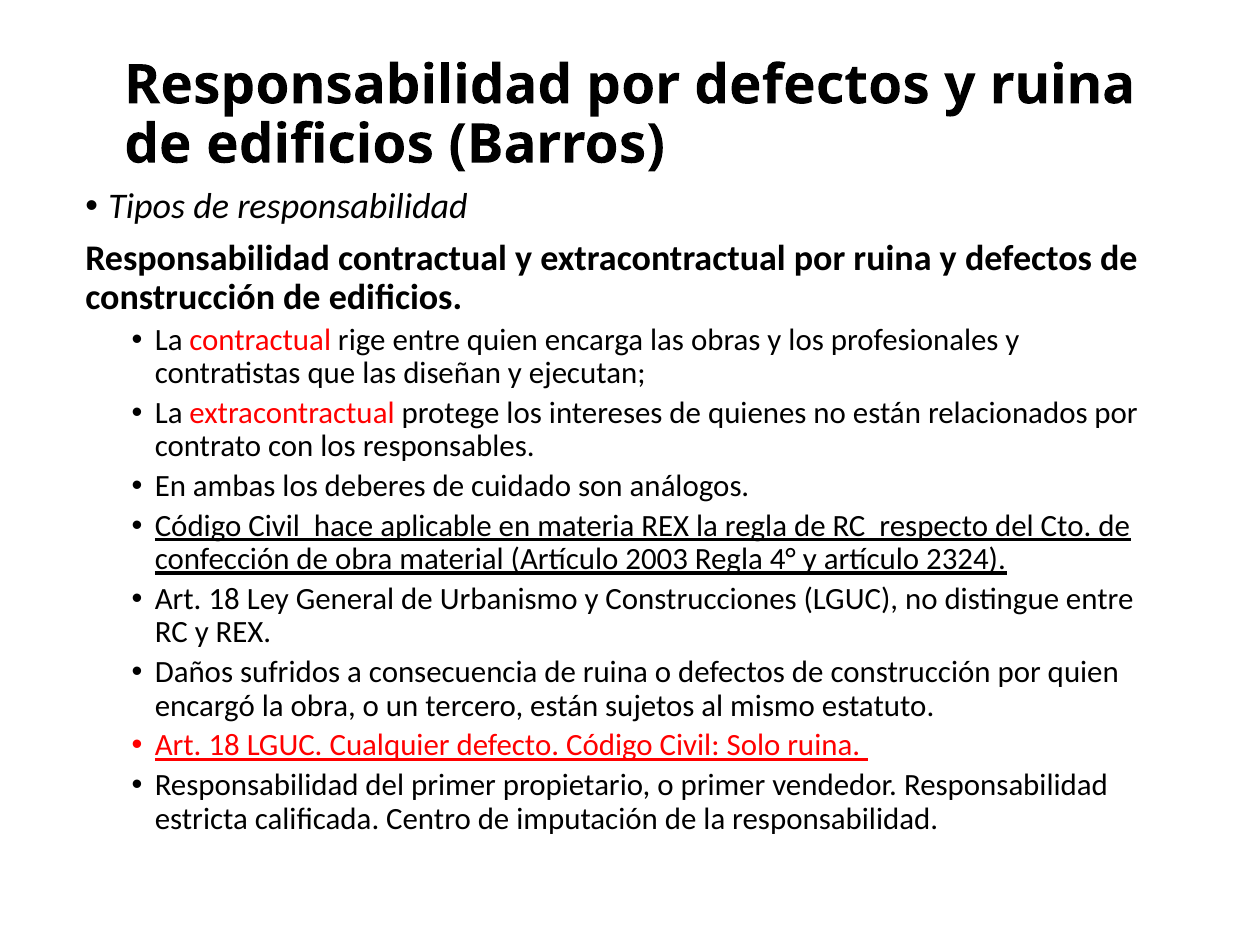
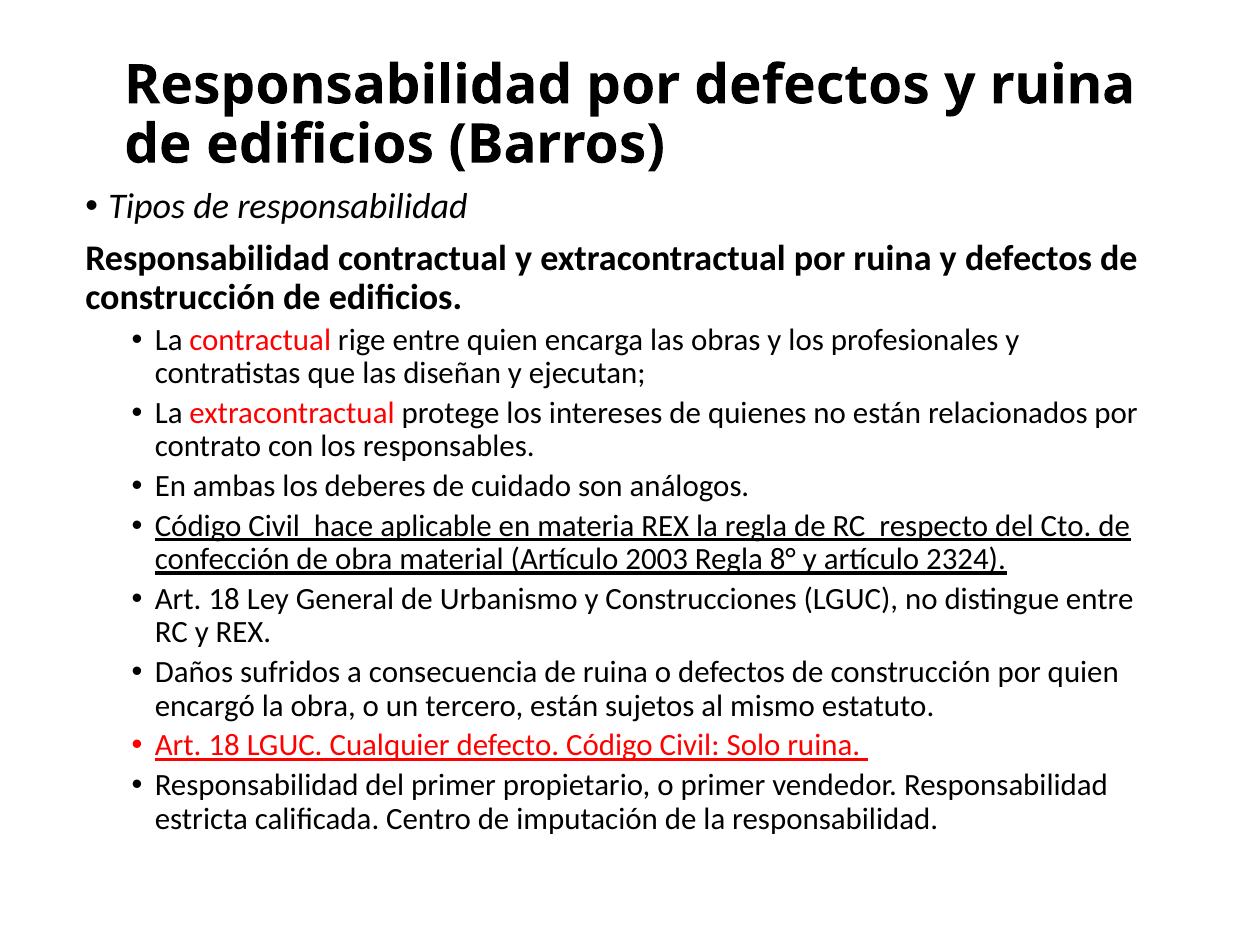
4°: 4° -> 8° (783, 560)
